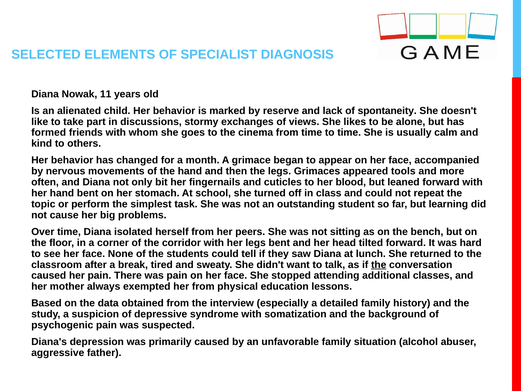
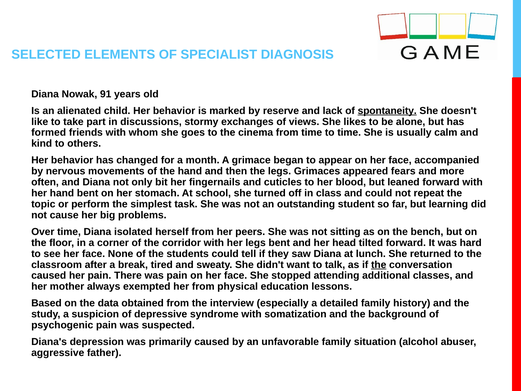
11: 11 -> 91 (106, 94)
spontaneity underline: none -> present (387, 111)
tools: tools -> fears (403, 171)
